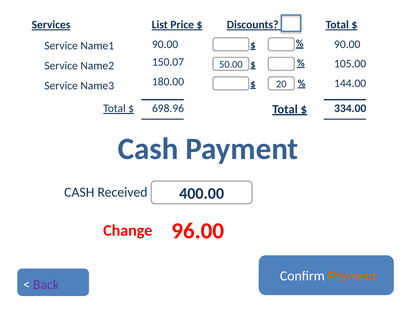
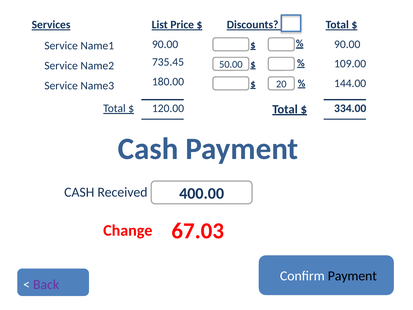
150.07: 150.07 -> 735.45 (168, 62)
105.00: 105.00 -> 109.00 (350, 64)
698.96: 698.96 -> 120.00 (168, 108)
96.00: 96.00 -> 67.03 (198, 231)
Payment colour: orange -> black (352, 276)
